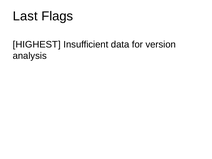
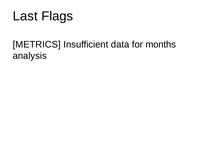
HIGHEST: HIGHEST -> METRICS (37, 44)
version: version -> months (161, 44)
